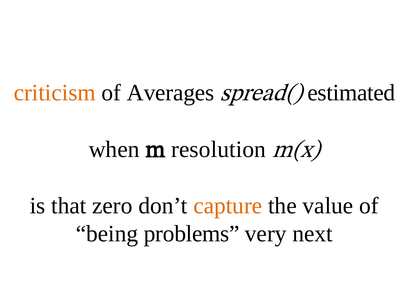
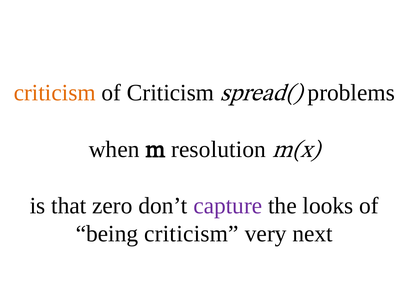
of Averages: Averages -> Criticism (171, 93)
estimated: estimated -> problems (351, 93)
capture colour: orange -> purple (228, 205)
value: value -> looks (328, 205)
being problems: problems -> criticism (191, 233)
